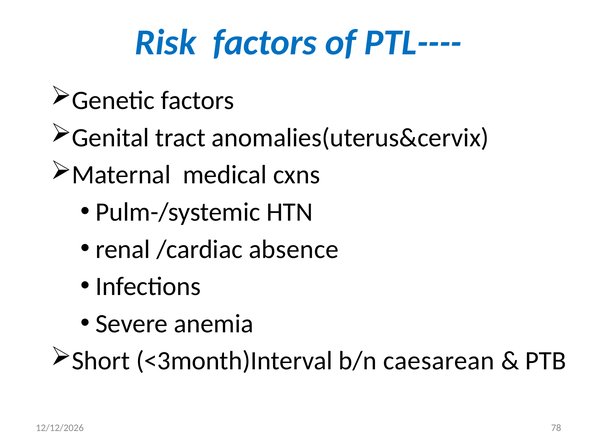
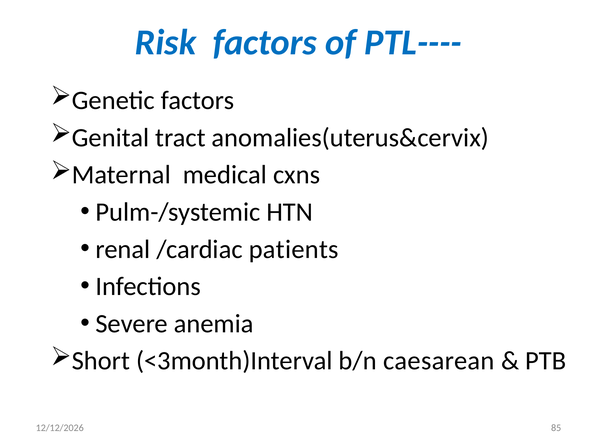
absence: absence -> patients (294, 249)
78: 78 -> 85 (556, 427)
